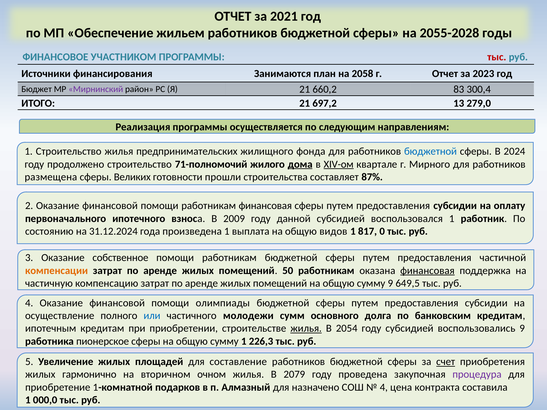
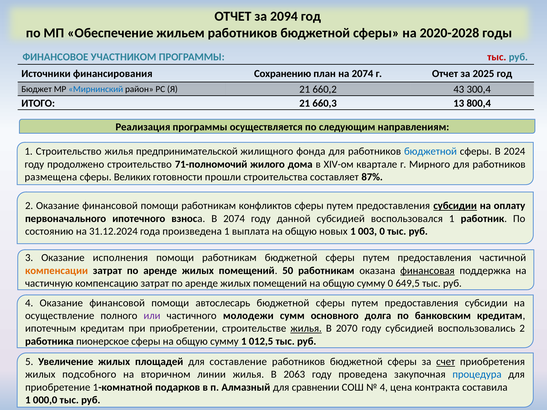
2021: 2021 -> 2094 (284, 16)
2055-2028: 2055-2028 -> 2020-2028 (449, 33)
Занимаются: Занимаются -> Сохранению (283, 74)
на 2058: 2058 -> 2074 (363, 74)
2023: 2023 -> 2025 (483, 74)
Мирнинский colour: purple -> blue (96, 89)
83: 83 -> 43 (459, 89)
697,2: 697,2 -> 660,3 (325, 103)
279,0: 279,0 -> 800,4 (479, 103)
предпринимательских: предпринимательских -> предпринимательской (187, 152)
дома underline: present -> none (300, 164)
XIV-ом underline: present -> none (339, 164)
работникам финансовая: финансовая -> конфликтов (265, 206)
субсидии underline: none -> present (455, 206)
В 2009: 2009 -> 2074 (234, 219)
видов: видов -> новых (333, 231)
817: 817 -> 003 (367, 231)
собственное: собственное -> исполнения (120, 258)
сумму 9: 9 -> 0 (390, 283)
олимпиады: олимпиады -> автослесарь (223, 303)
или colour: blue -> purple (152, 316)
2054: 2054 -> 2070 (347, 329)
воспользовались 9: 9 -> 2 (522, 329)
226,3: 226,3 -> 012,5 (261, 341)
гармонично: гармонично -> подсобного (89, 375)
очном: очном -> линии (212, 375)
2079: 2079 -> 2063 (294, 375)
процедура colour: purple -> blue (477, 375)
назначено: назначено -> сравнении (316, 387)
